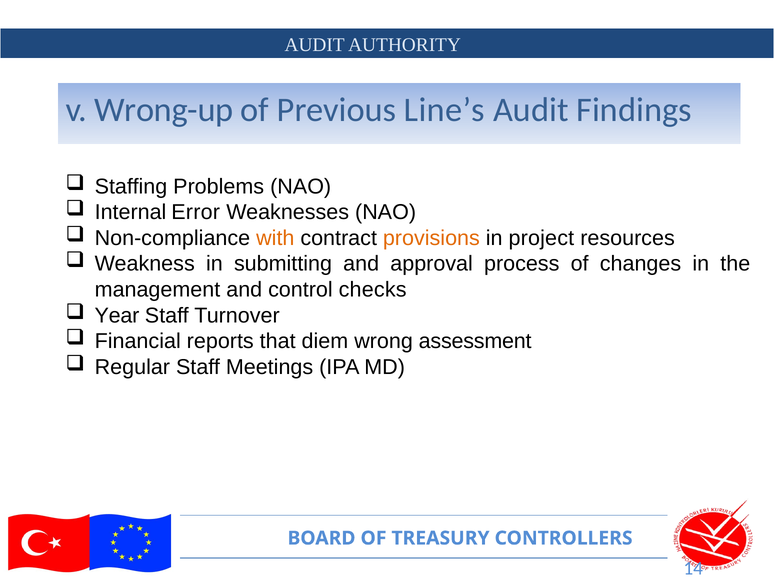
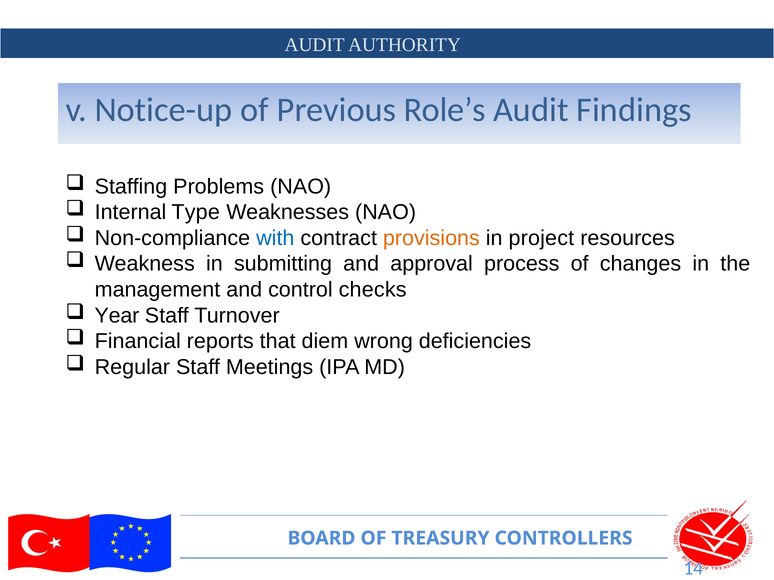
Wrong-up: Wrong-up -> Notice-up (164, 110)
Line’s: Line’s -> Role’s (445, 110)
Error: Error -> Type (196, 212)
with colour: orange -> blue (275, 238)
assessment: assessment -> deficiencies (475, 342)
